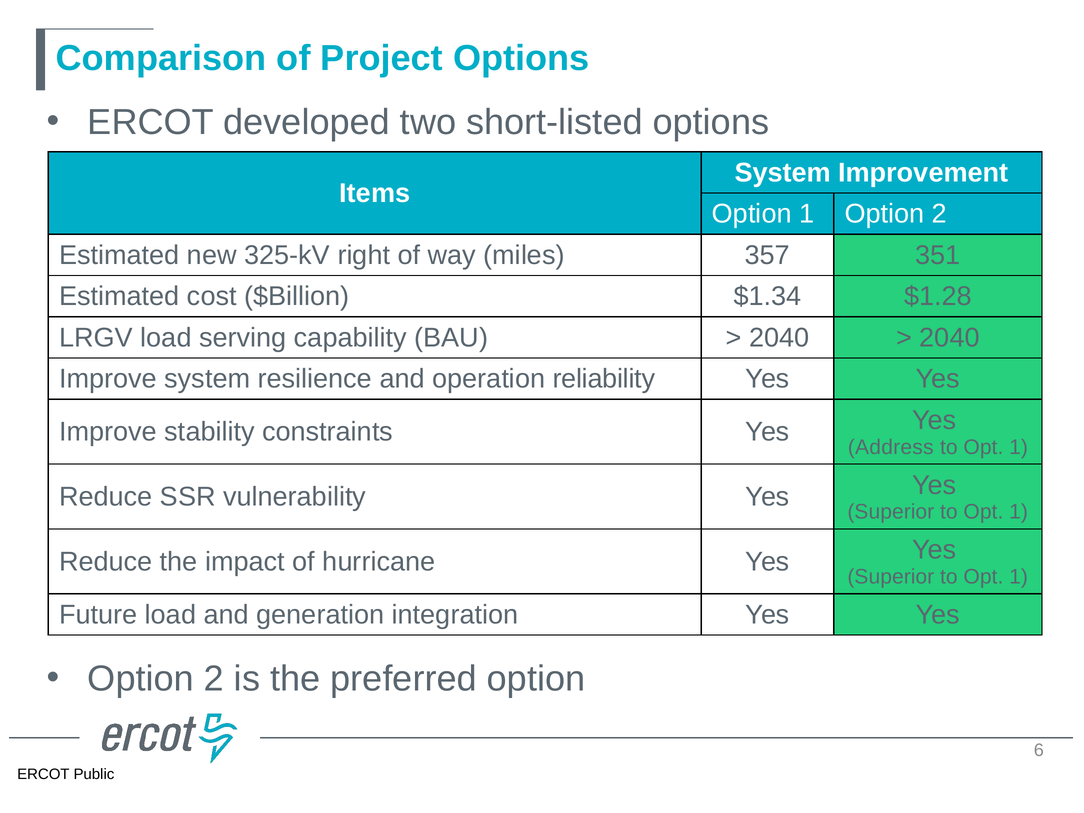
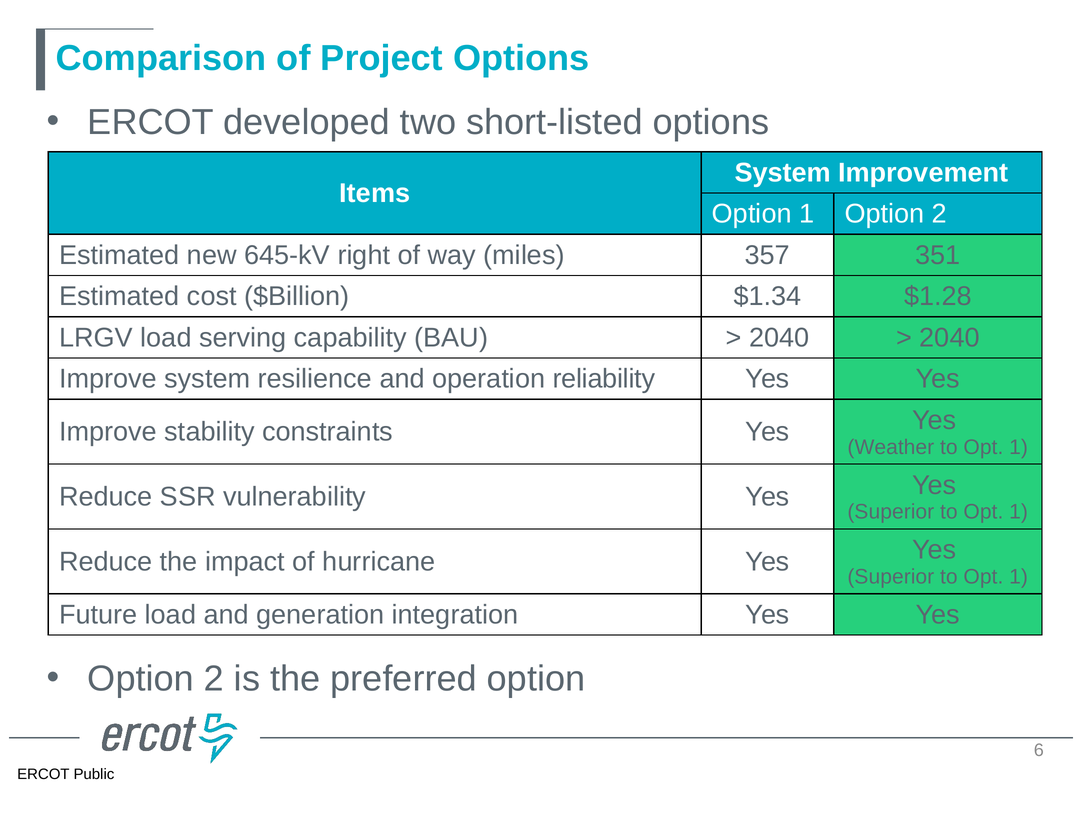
325-kV: 325-kV -> 645-kV (287, 255)
Address: Address -> Weather (891, 447)
